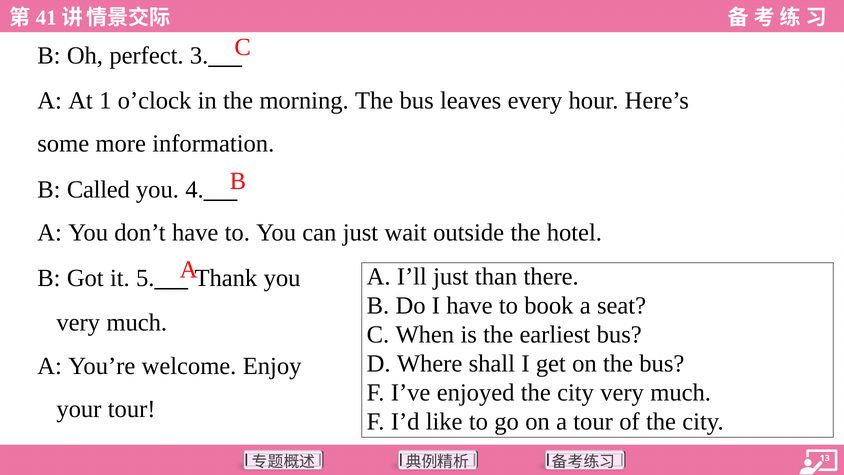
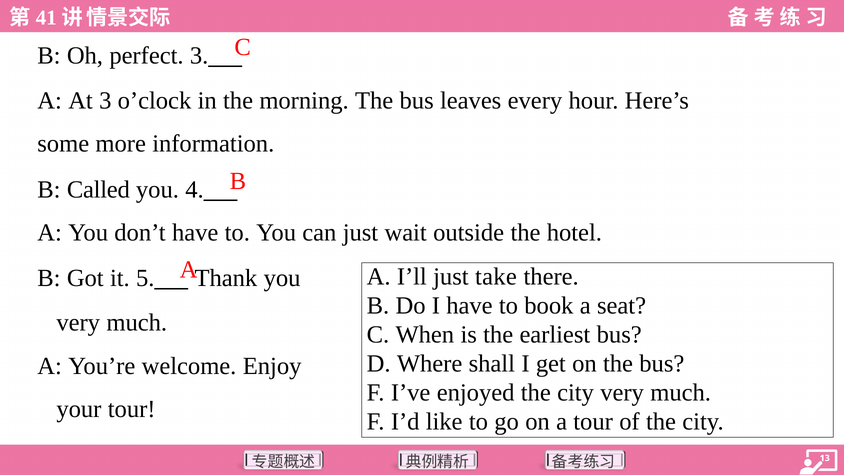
At 1: 1 -> 3 (105, 101)
than: than -> take (496, 277)
